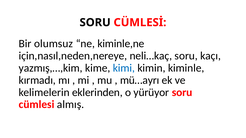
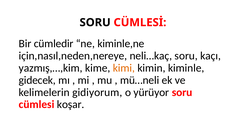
olumsuz: olumsuz -> cümledir (54, 44)
kimi colour: blue -> orange (124, 68)
kırmadı: kırmadı -> gidecek (37, 80)
mü…ayrı: mü…ayrı -> mü…neli (140, 80)
eklerinden: eklerinden -> gidiyorum (97, 93)
almış: almış -> koşar (71, 105)
